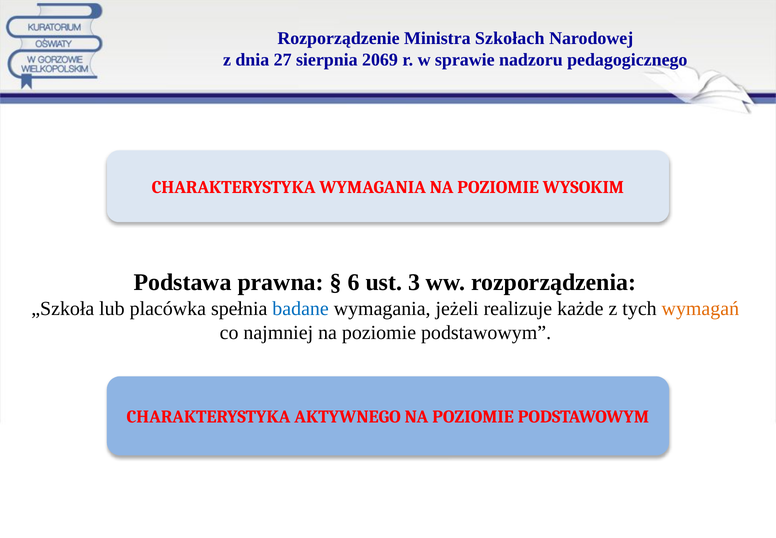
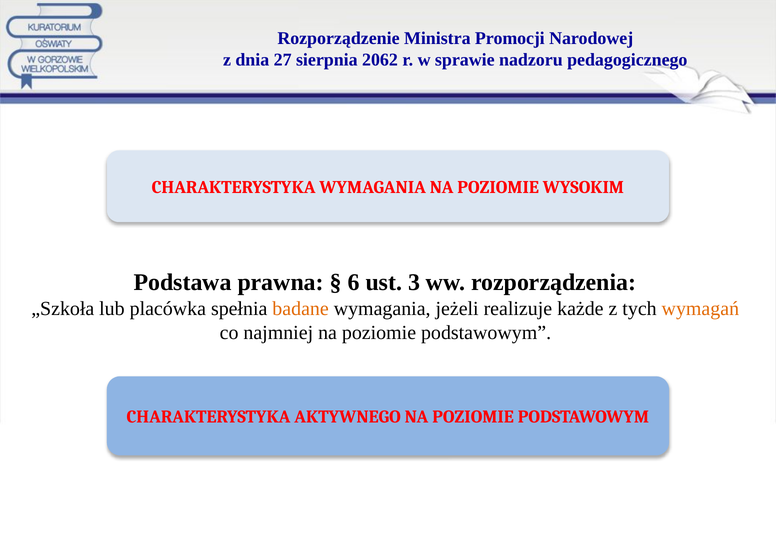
Szkołach: Szkołach -> Promocji (510, 38)
2069: 2069 -> 2062 (380, 60)
badane colour: blue -> orange (301, 308)
